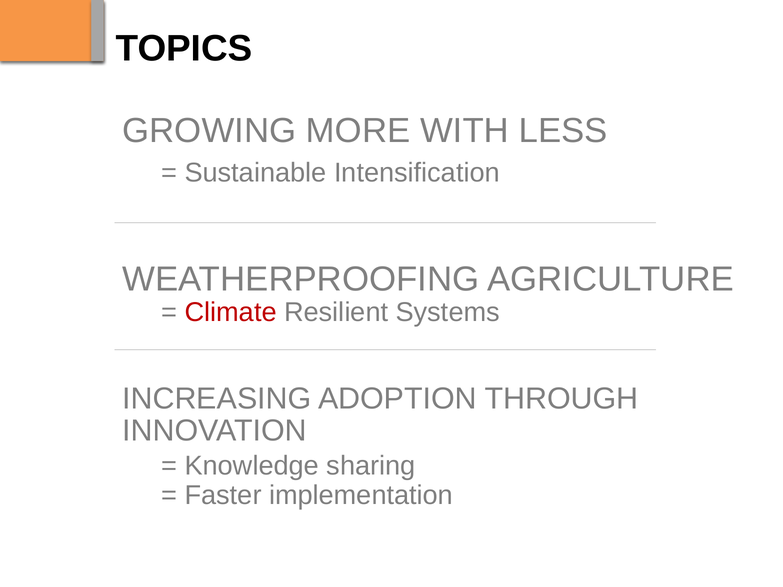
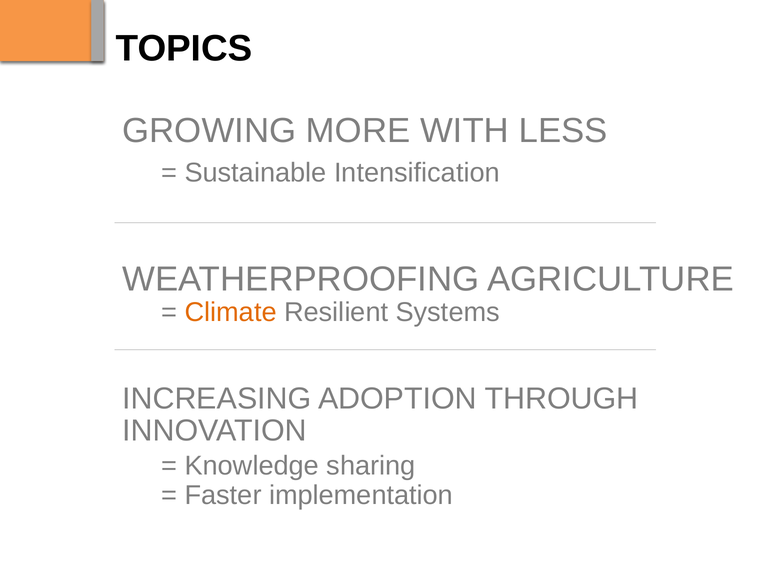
Climate colour: red -> orange (231, 312)
